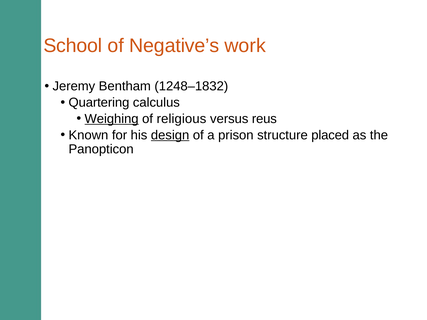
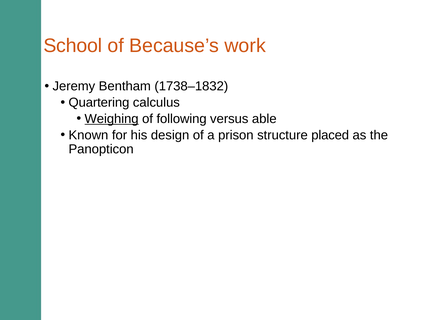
Negative’s: Negative’s -> Because’s (174, 46)
1248–1832: 1248–1832 -> 1738–1832 (191, 86)
religious: religious -> following (182, 119)
reus: reus -> able (264, 119)
design underline: present -> none (170, 135)
